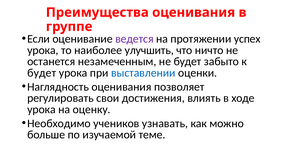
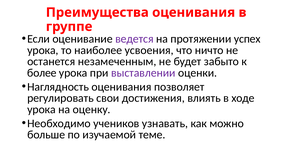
улучшить: улучшить -> усвоения (149, 50)
будет: будет -> более (42, 73)
выставлении colour: blue -> purple (143, 73)
